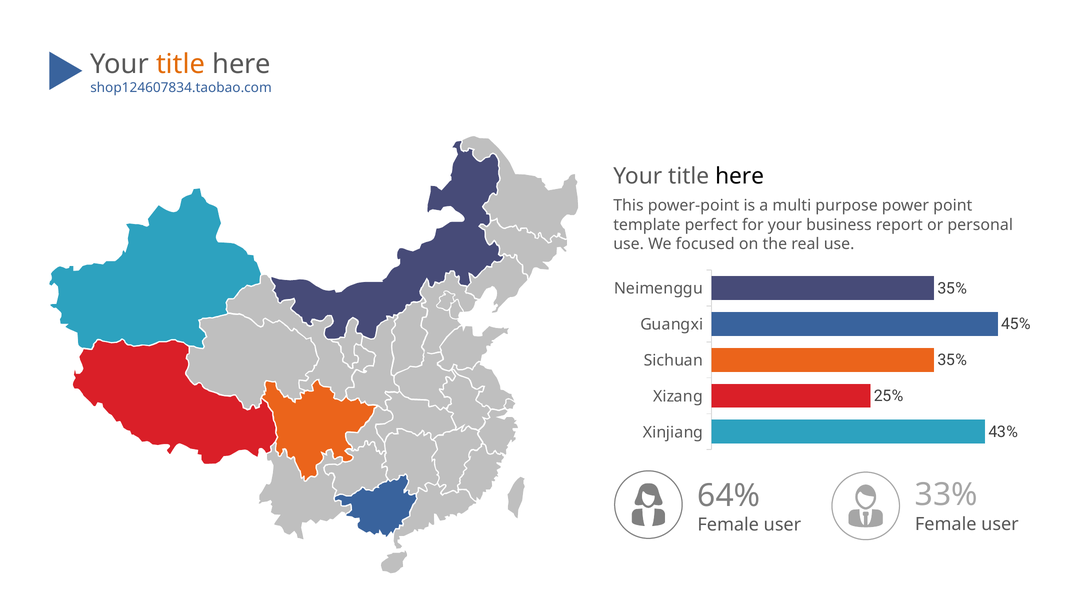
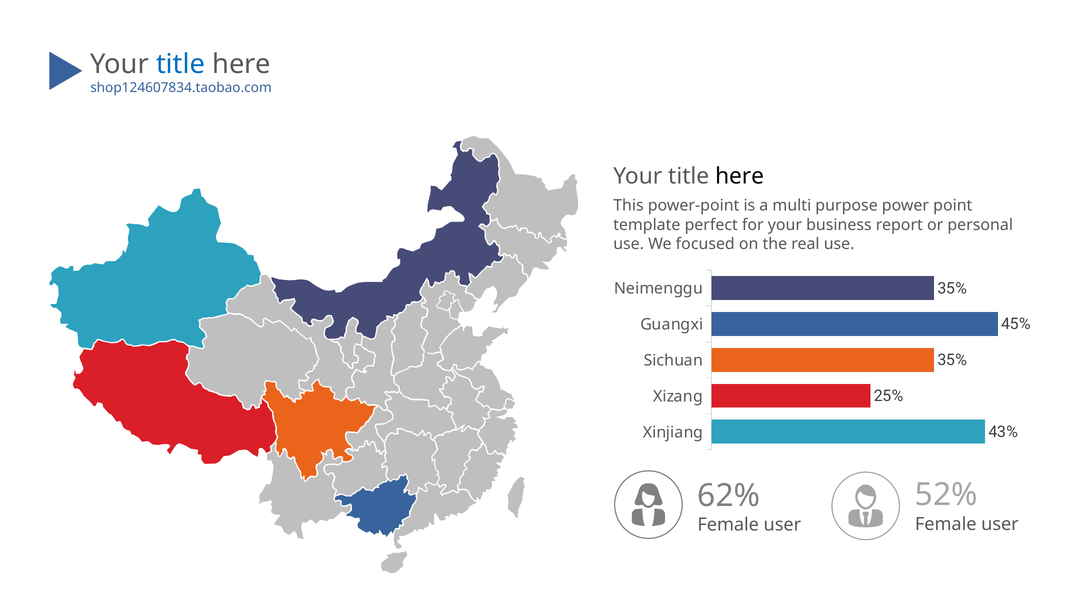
title colour: orange -> blue (181, 64)
33%: 33% -> 52% (946, 495)
64%: 64% -> 62% (729, 495)
